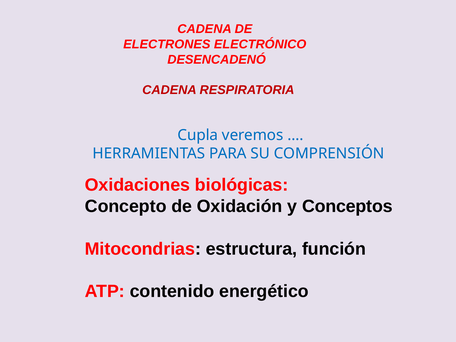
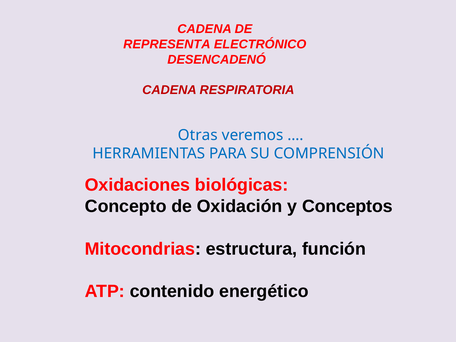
ELECTRONES: ELECTRONES -> REPRESENTA (167, 44)
Cupla: Cupla -> Otras (198, 135)
